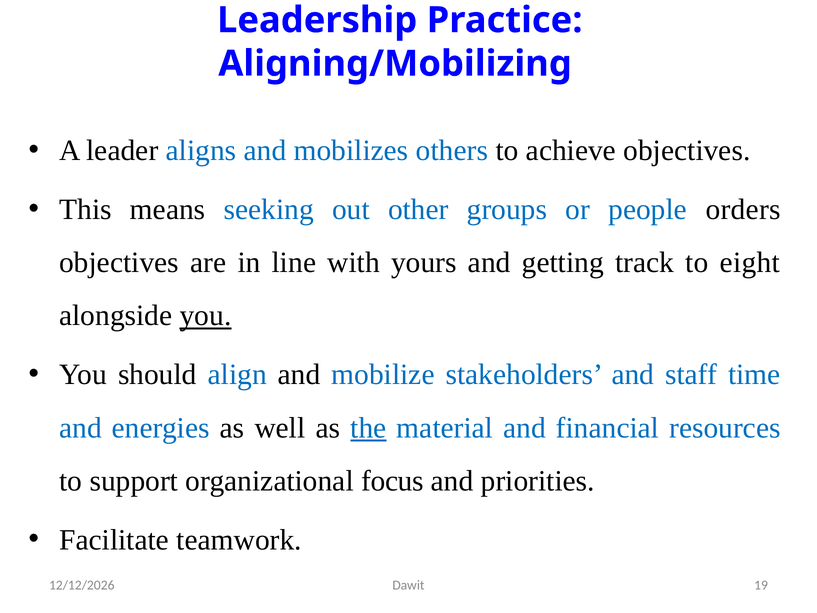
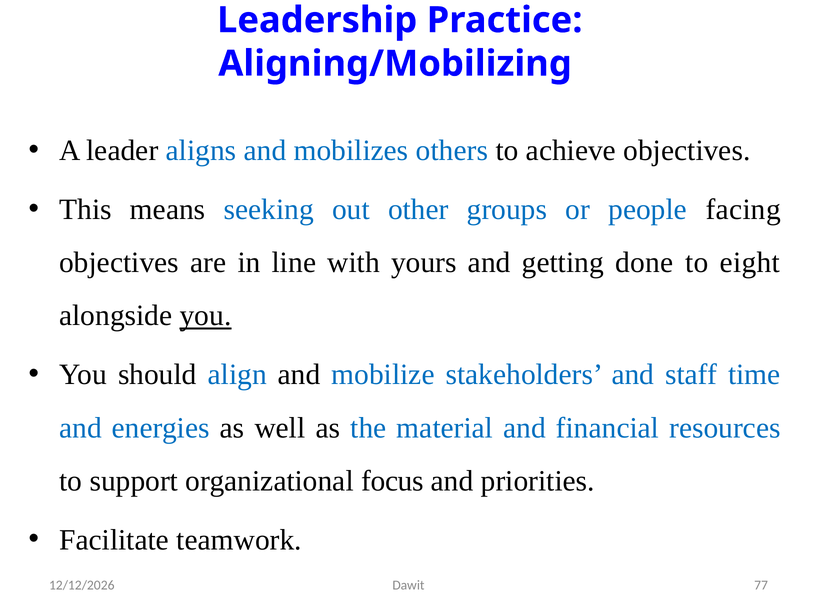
orders: orders -> facing (743, 209)
track: track -> done (644, 263)
the underline: present -> none (368, 428)
19: 19 -> 77 (761, 585)
